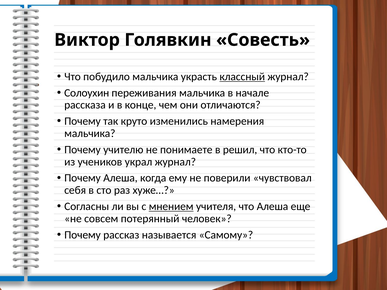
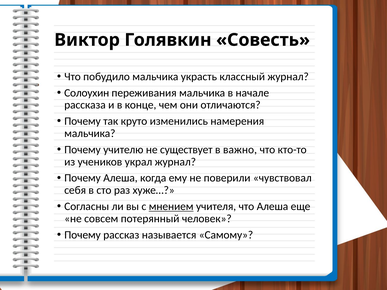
классный underline: present -> none (242, 77)
понимаете: понимаете -> существует (186, 150)
решил: решил -> важно (240, 150)
